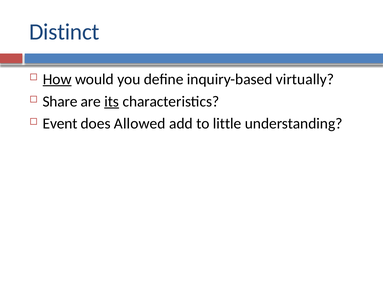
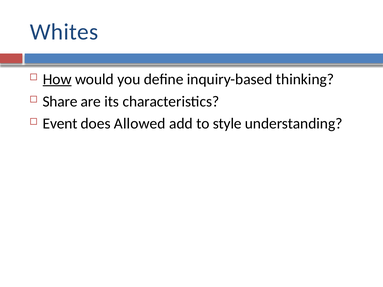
Distinct: Distinct -> Whites (64, 32)
virtually: virtually -> thinking (305, 79)
its underline: present -> none (112, 102)
little: little -> style (227, 124)
